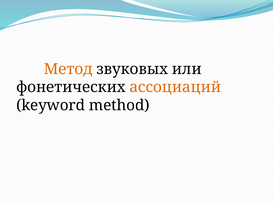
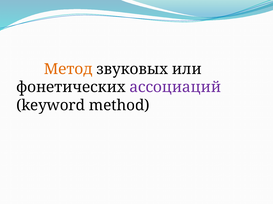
ассоциаций colour: orange -> purple (175, 87)
